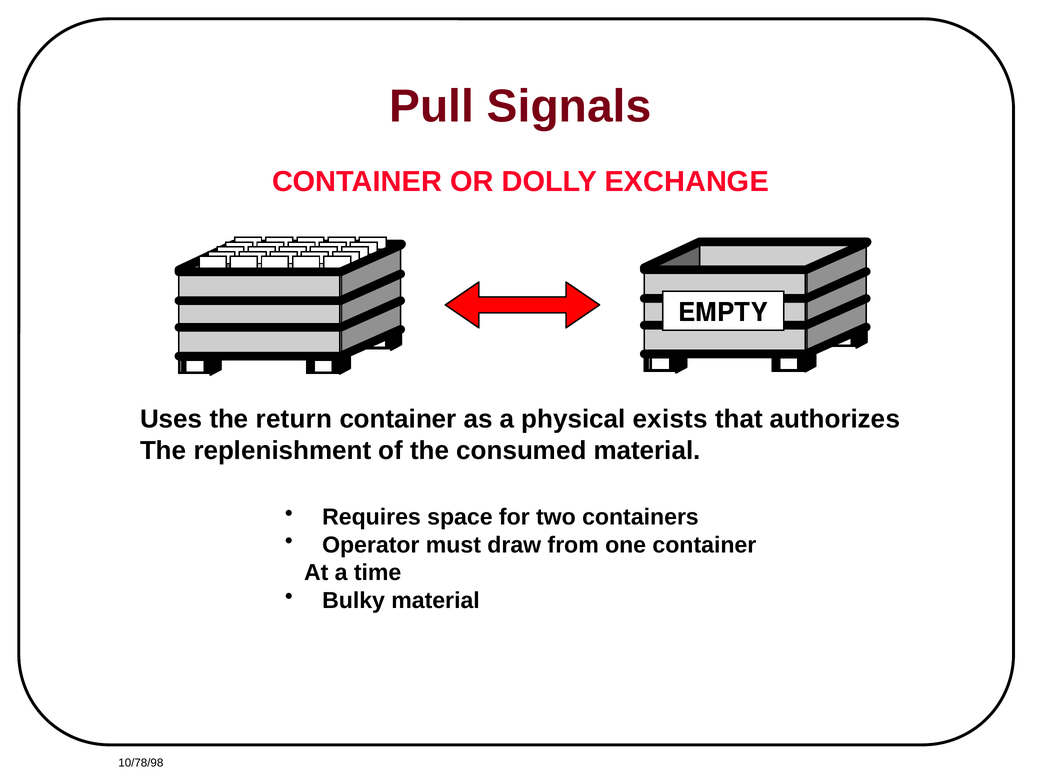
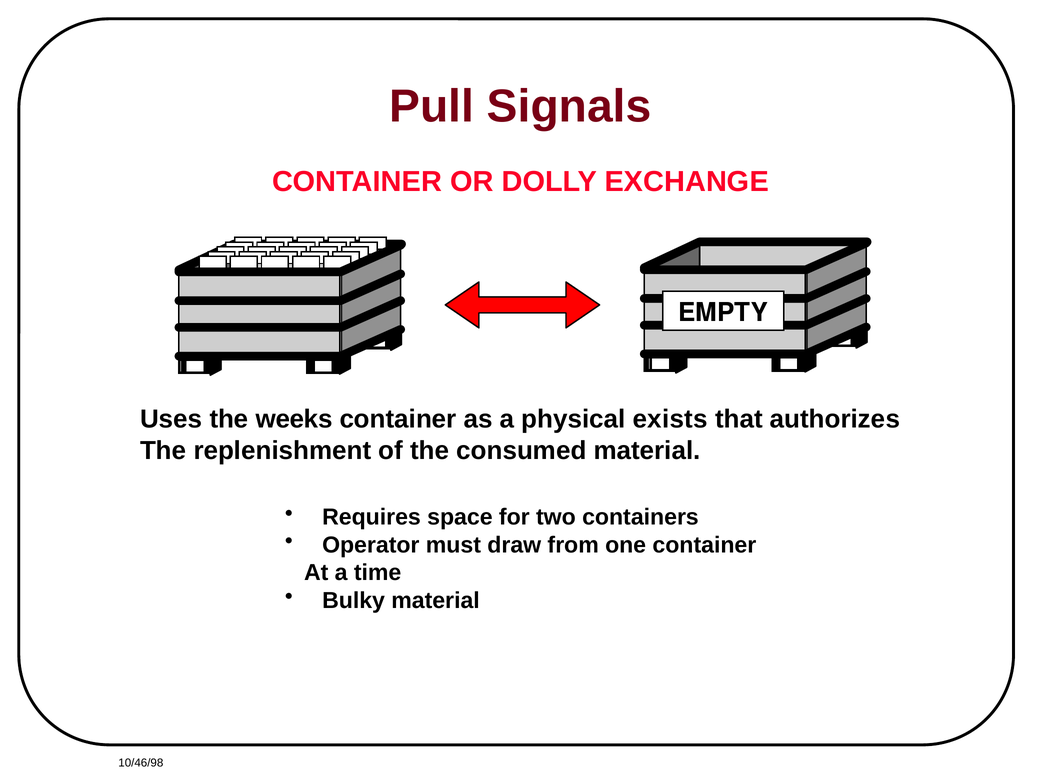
return: return -> weeks (294, 419)
10/78/98: 10/78/98 -> 10/46/98 (141, 763)
